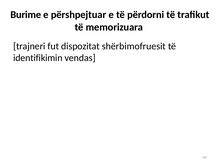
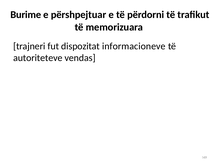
shërbimofruesit: shërbimofruesit -> informacioneve (134, 46)
identifikimin: identifikimin -> autoriteteve (38, 58)
